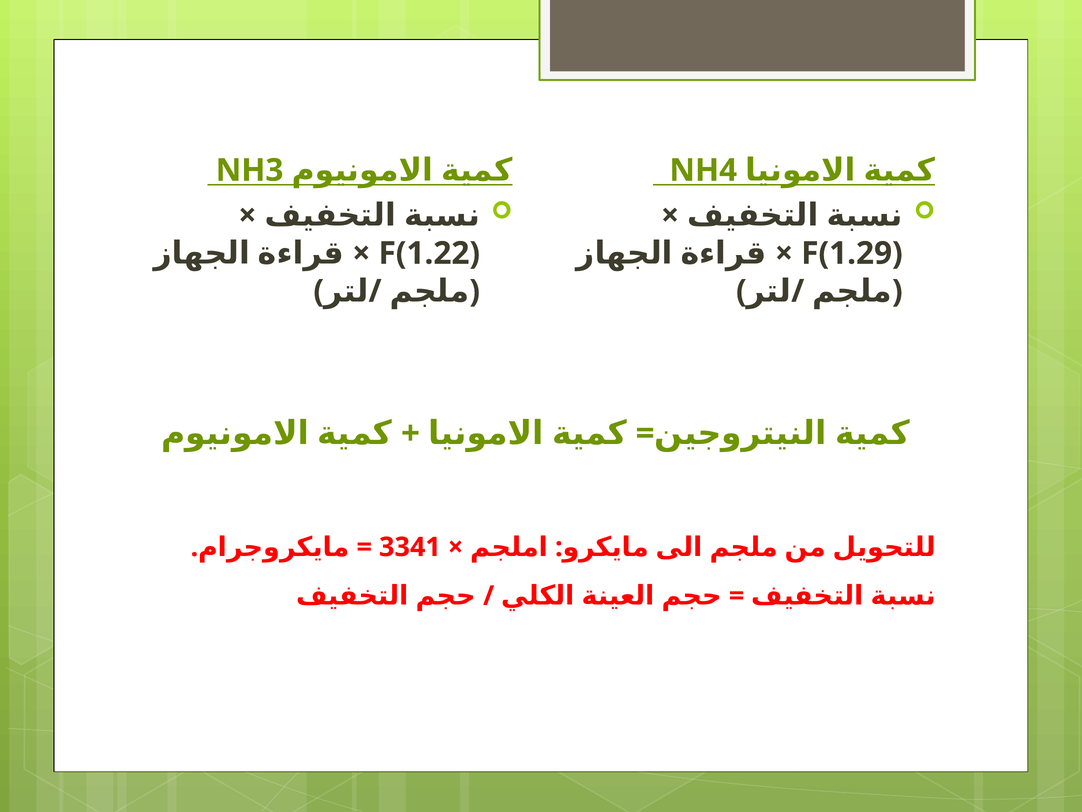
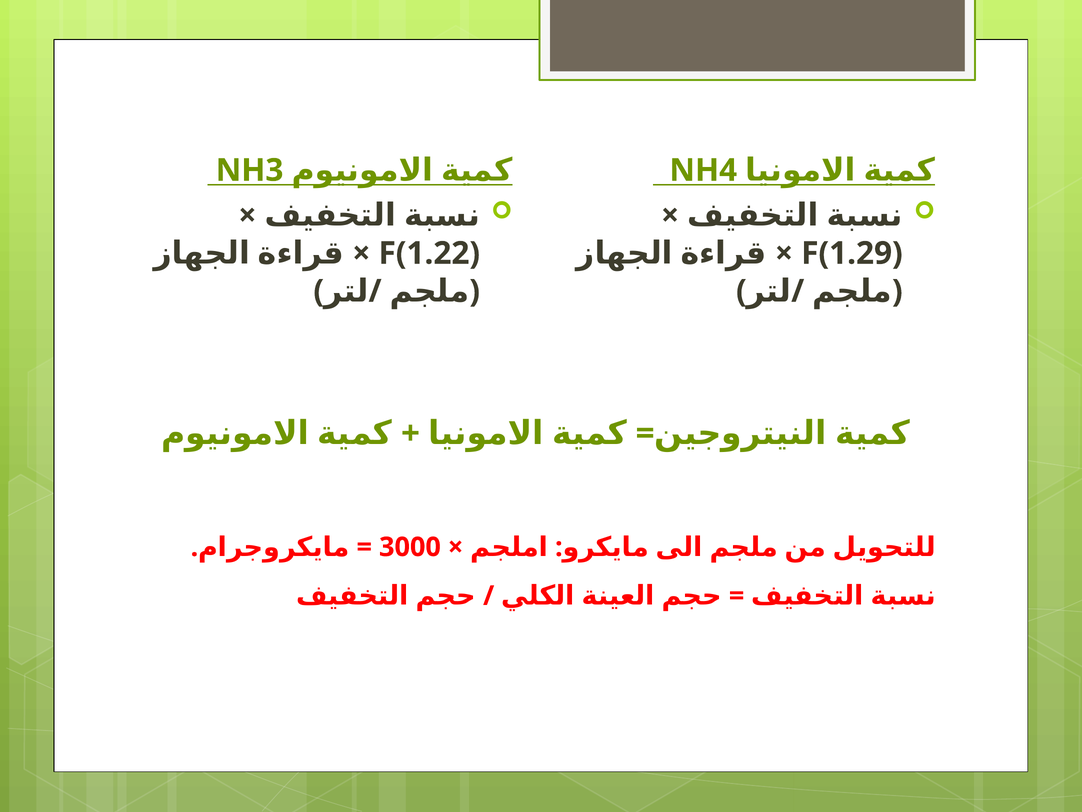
3341: 3341 -> 3000 (410, 547)
